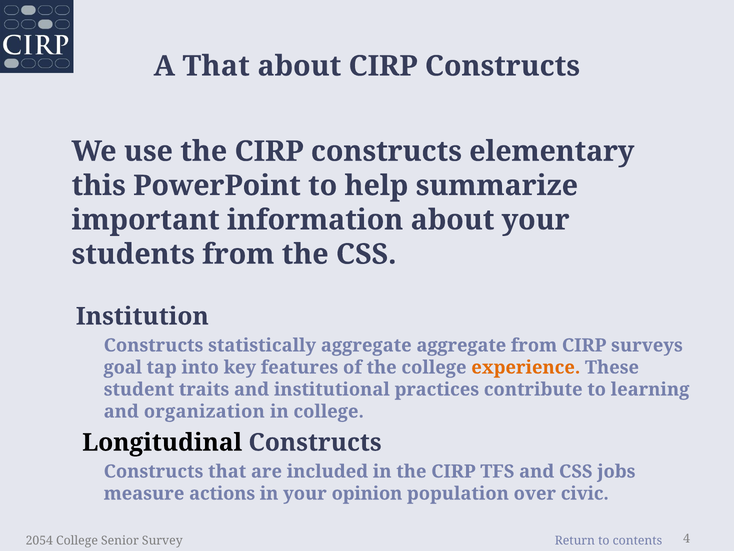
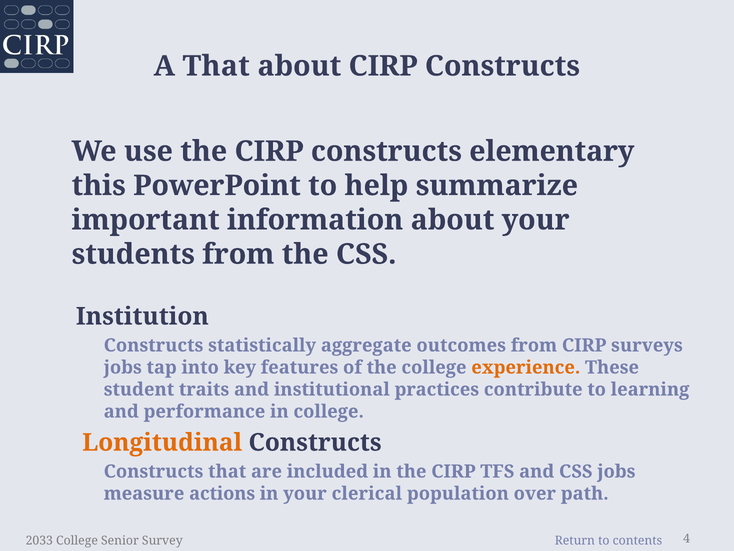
aggregate aggregate: aggregate -> outcomes (461, 345)
goal: goal -> jobs (123, 367)
organization: organization -> performance (204, 411)
Longitudinal colour: black -> orange (162, 442)
opinion: opinion -> clerical (367, 493)
civic: civic -> path (585, 493)
2054: 2054 -> 2033 (39, 540)
